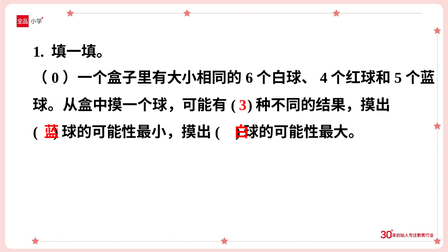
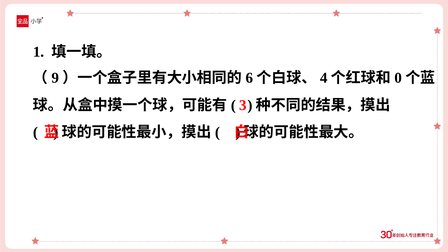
0: 0 -> 9 (55, 78)
5: 5 -> 0 (398, 78)
